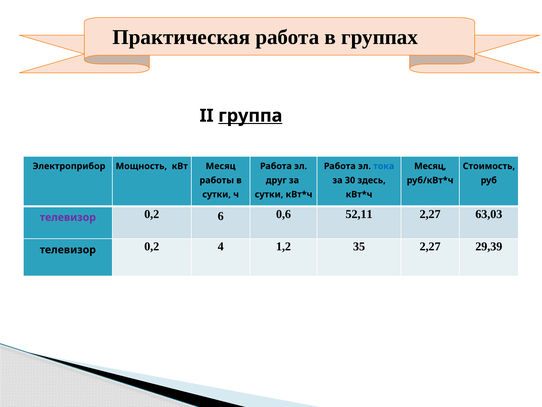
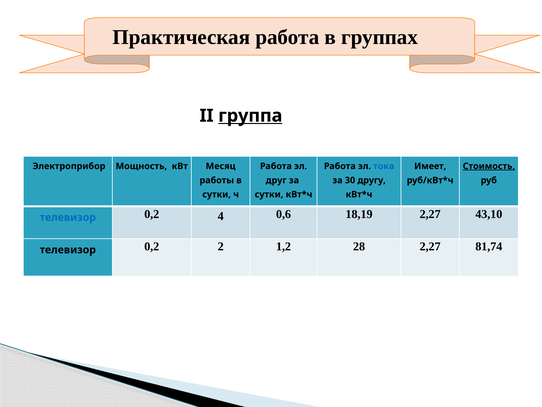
Месяц: Месяц -> Имеет (430, 166)
Стоимость underline: none -> present (489, 166)
здесь: здесь -> другу (372, 180)
6: 6 -> 4 (221, 216)
52,11: 52,11 -> 18,19 (359, 214)
63,03: 63,03 -> 43,10 (489, 214)
телевизор colour: purple -> blue (68, 217)
4: 4 -> 2 (221, 246)
35: 35 -> 28 (359, 246)
29,39: 29,39 -> 81,74 (489, 246)
